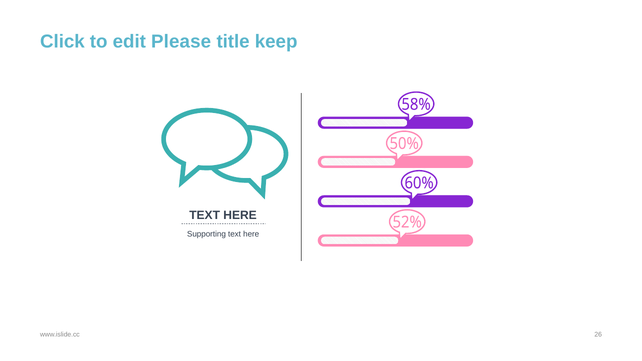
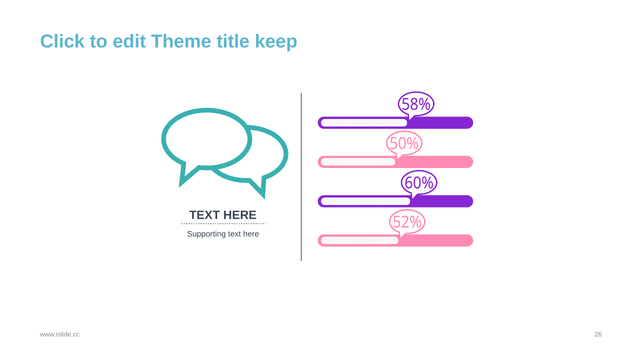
Please: Please -> Theme (181, 42)
